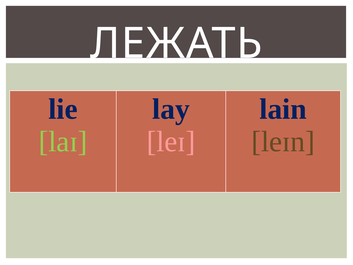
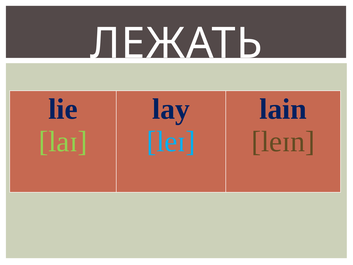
leɪ colour: pink -> light blue (171, 142)
